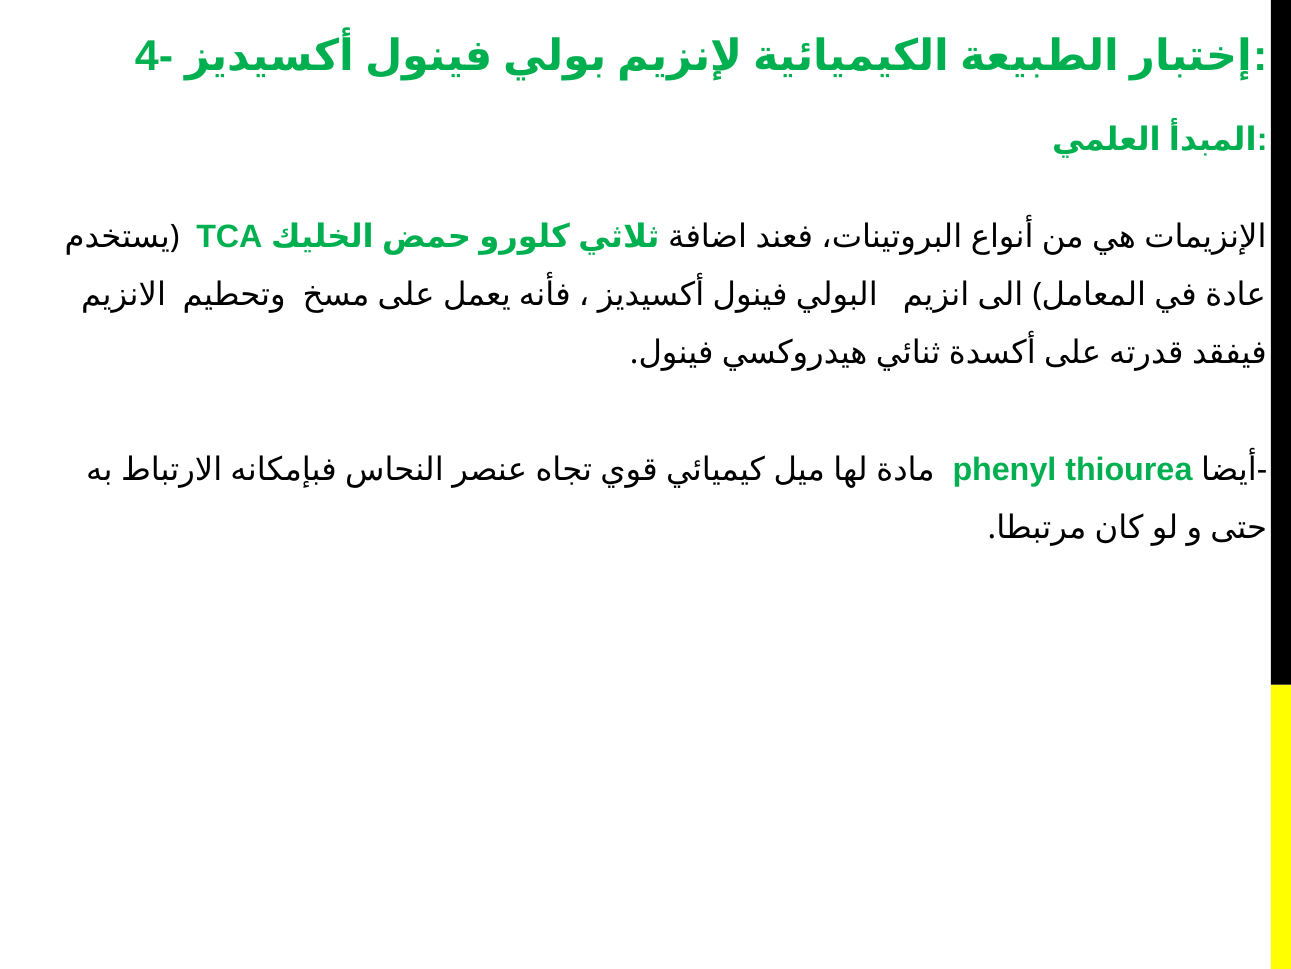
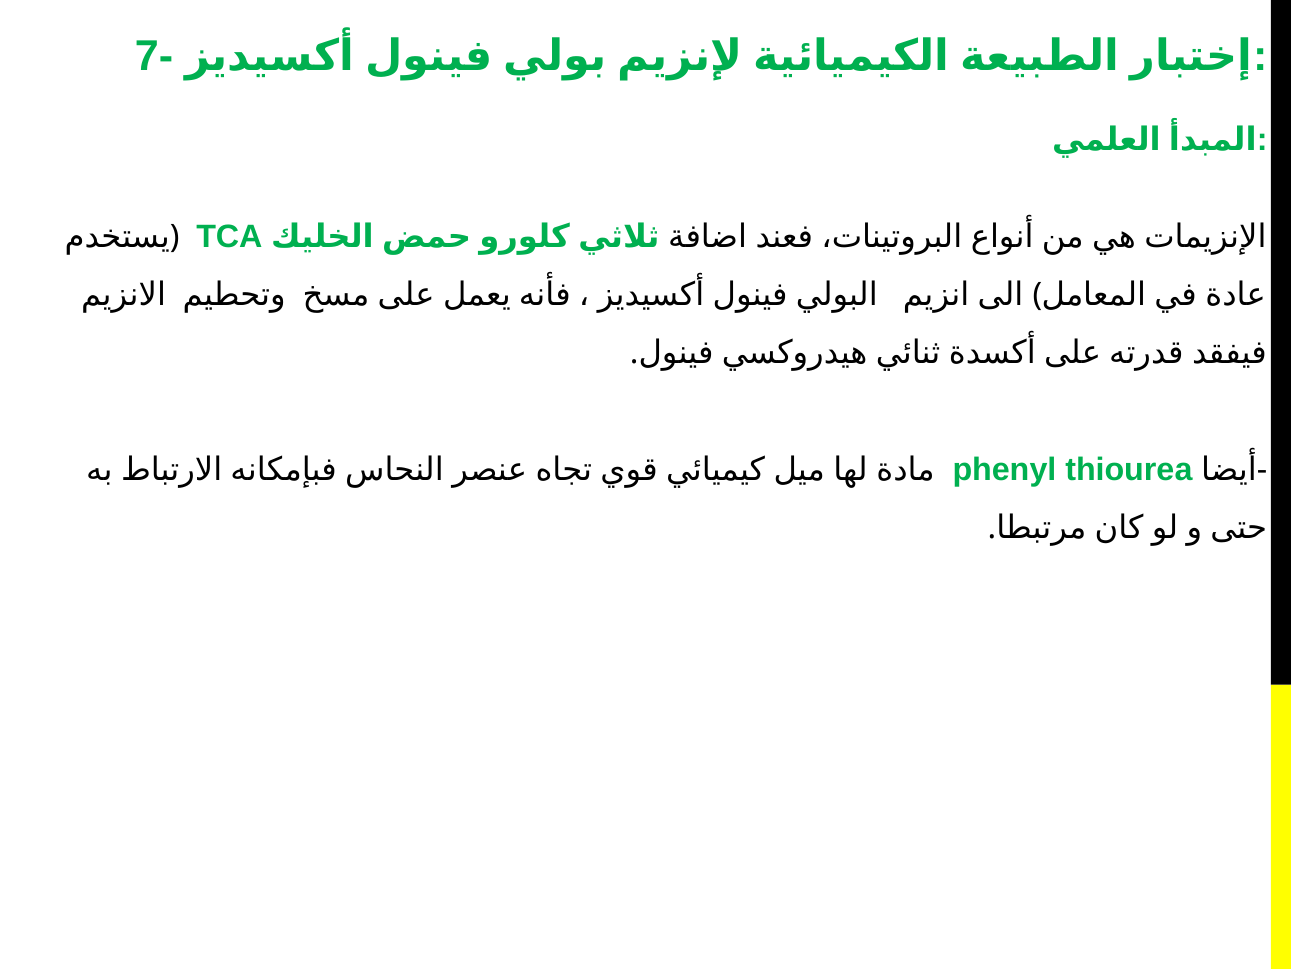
4-: 4- -> 7- (154, 57)
